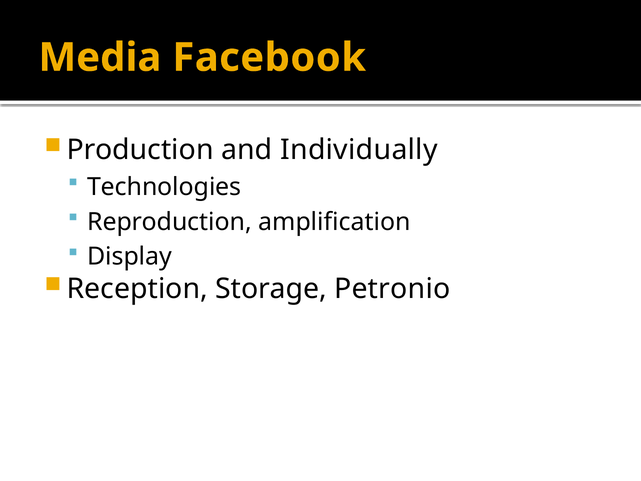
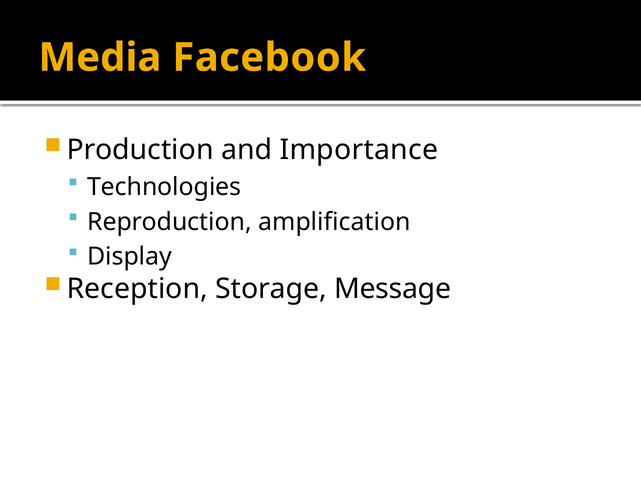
Individually: Individually -> Importance (359, 150)
Petronio: Petronio -> Message (393, 289)
